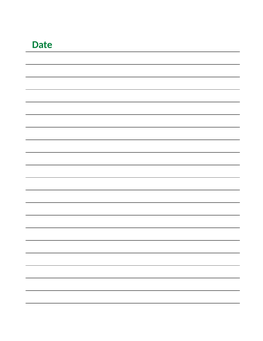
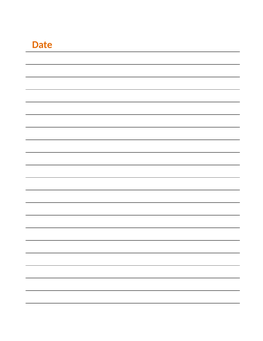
Date colour: green -> orange (42, 45)
